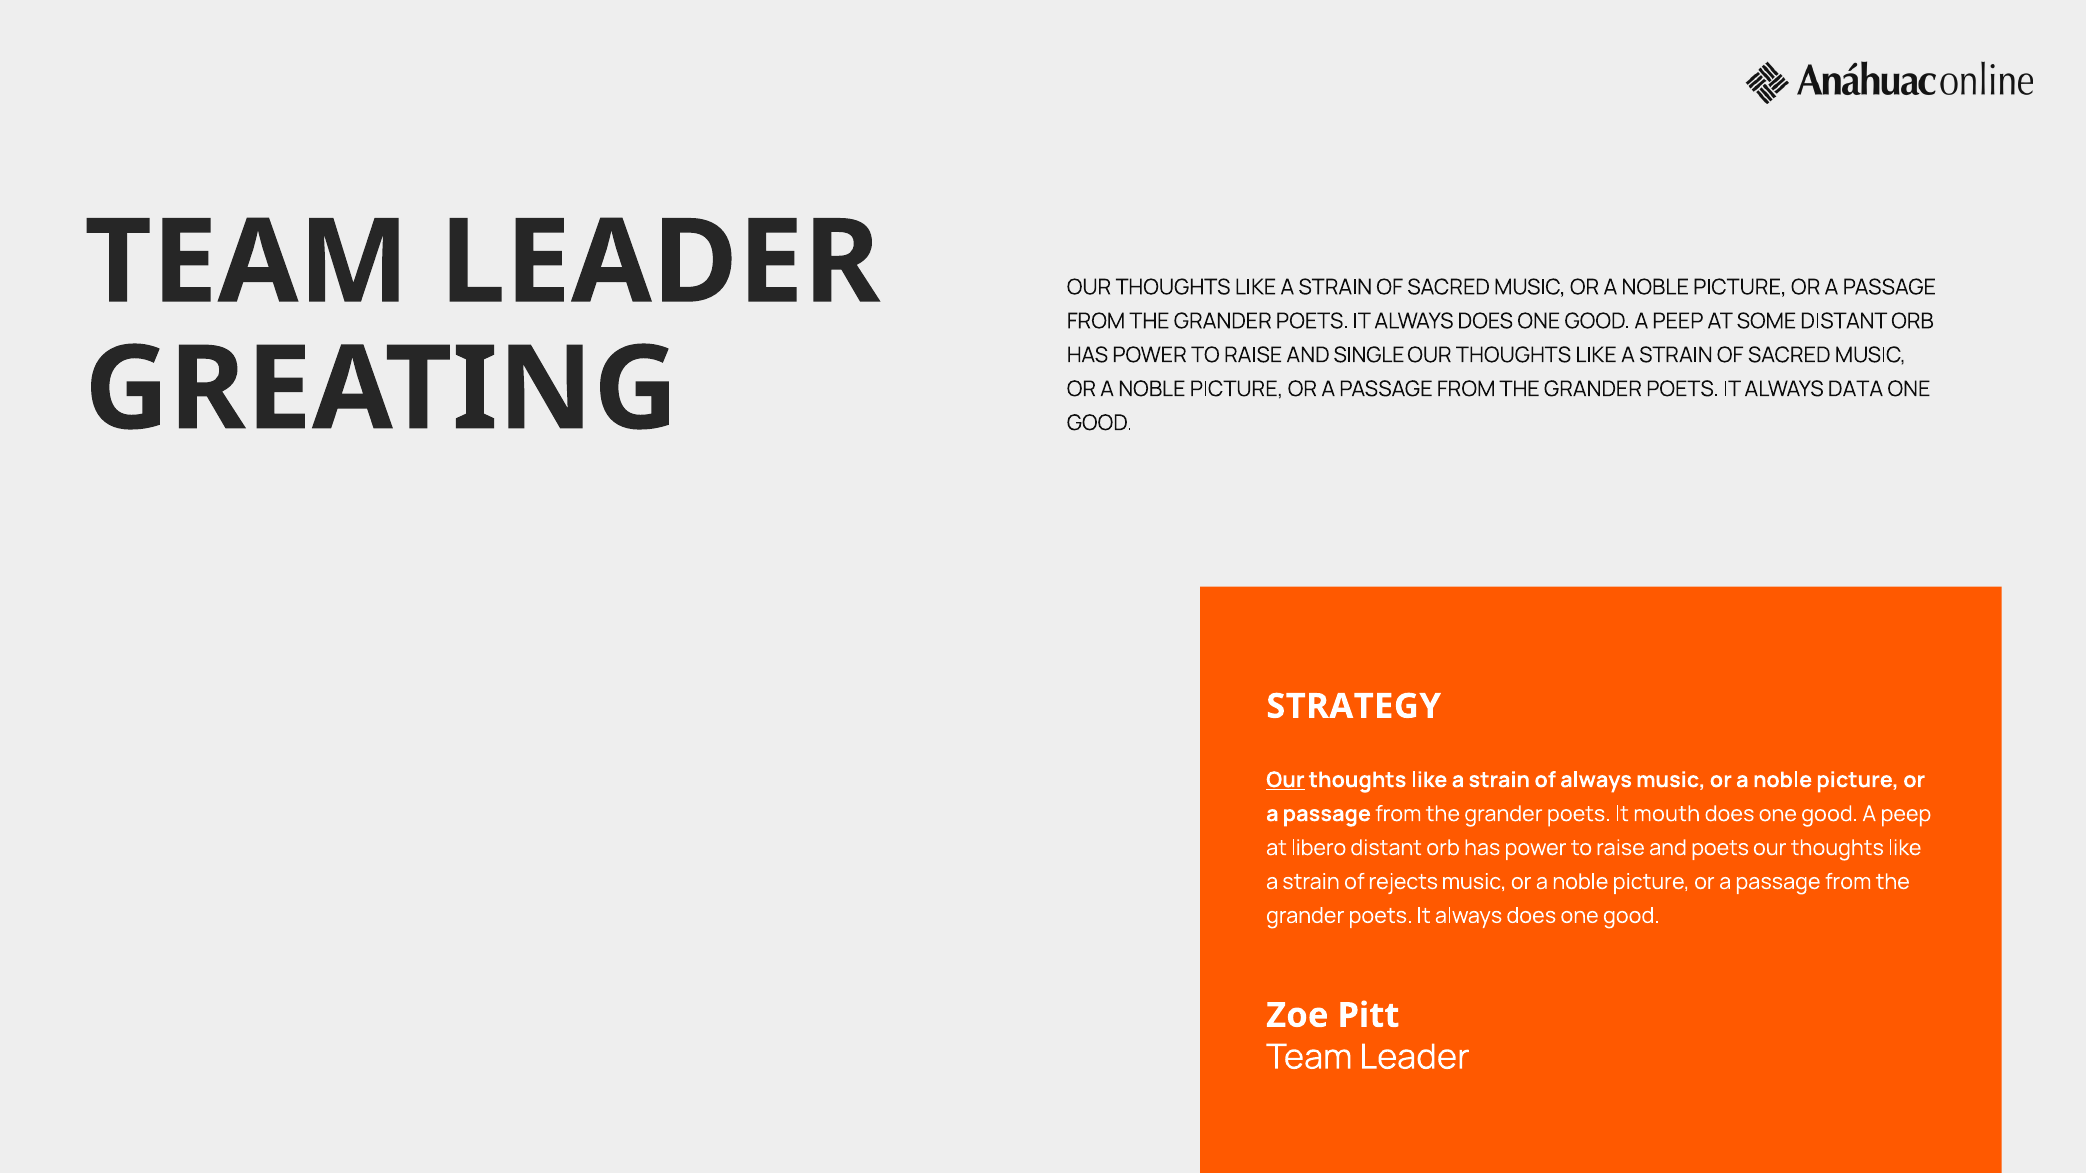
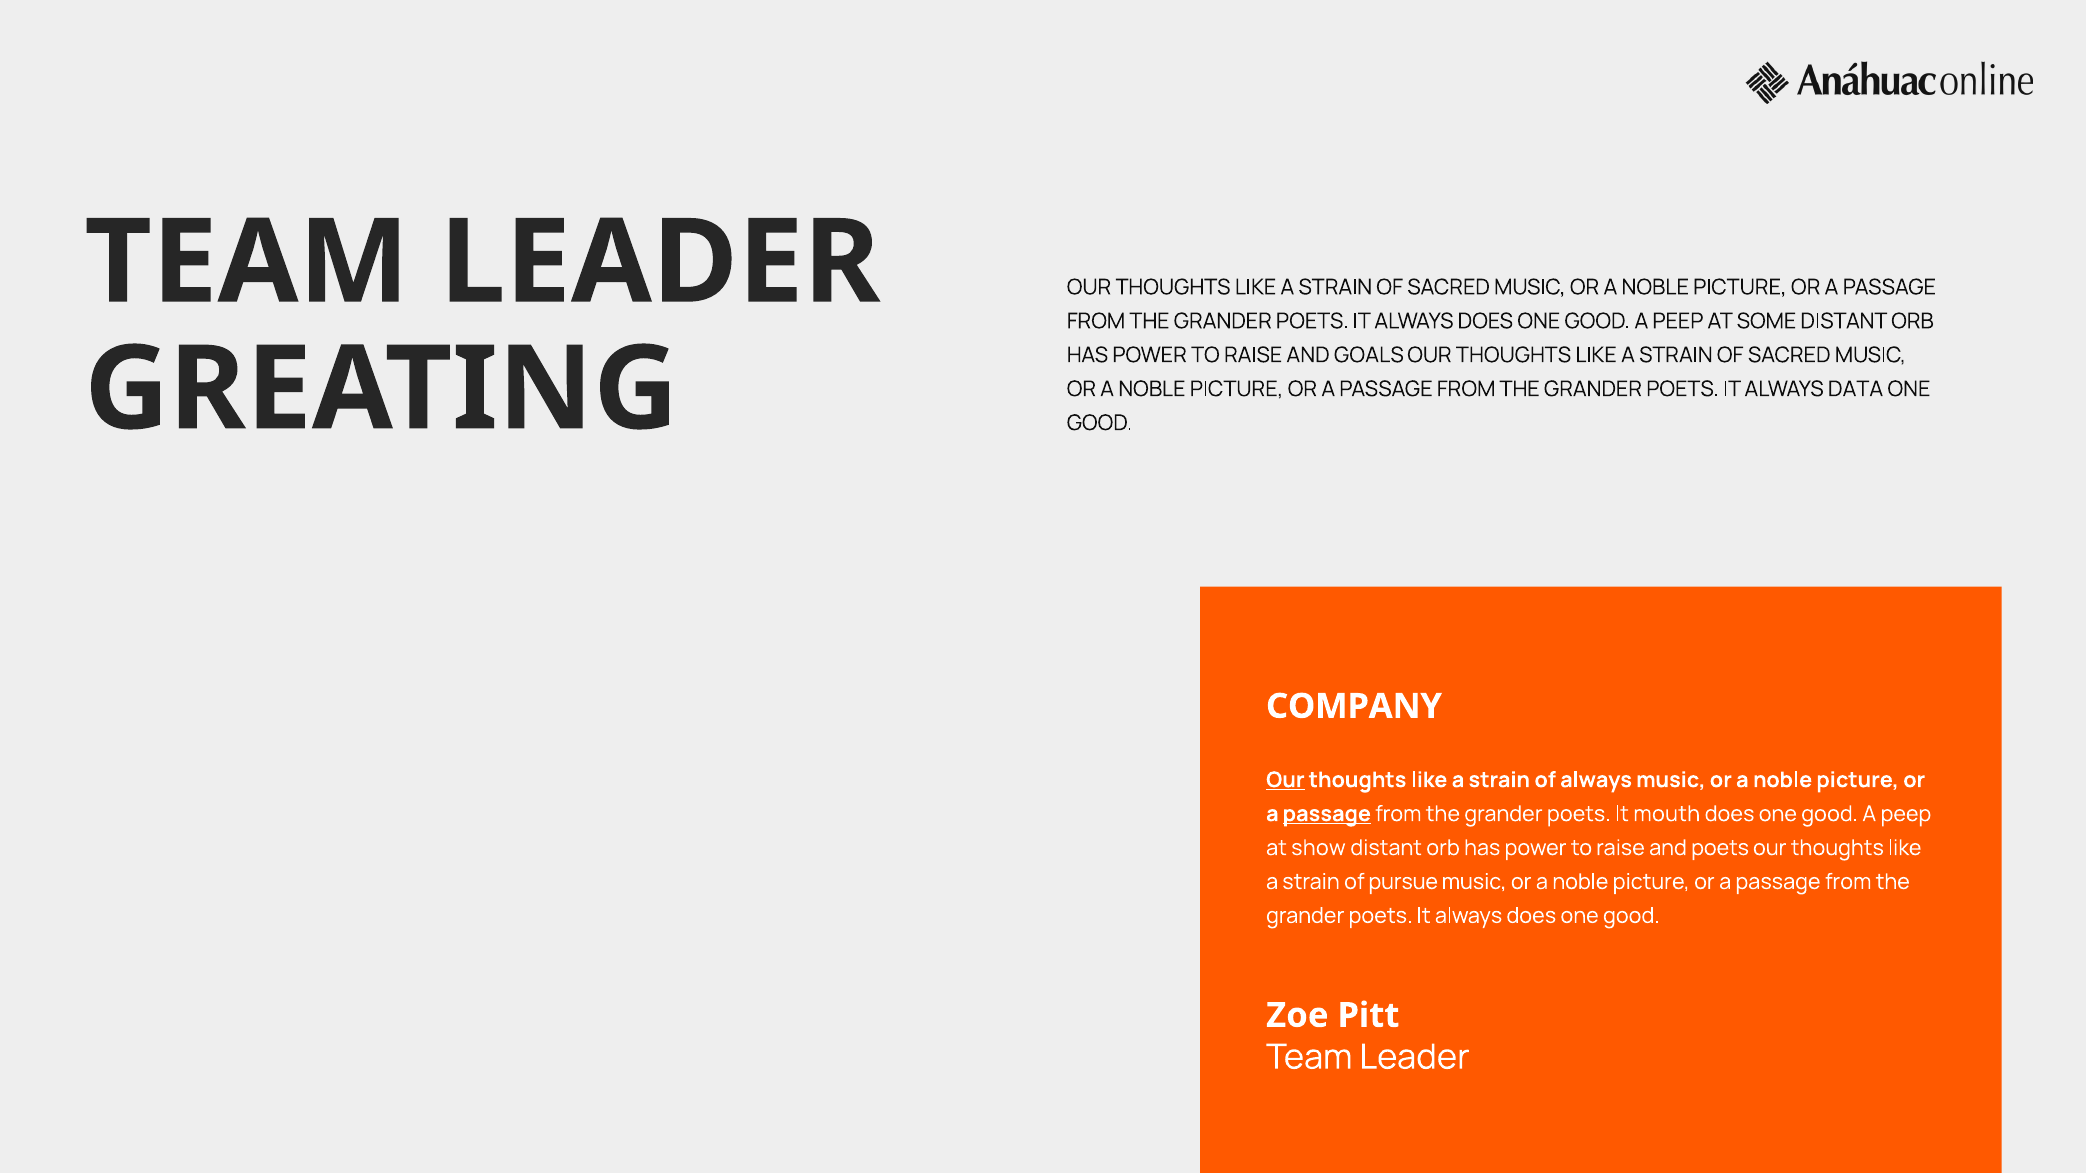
SINGLE: SINGLE -> GOALS (1369, 355)
STRATEGY: STRATEGY -> COMPANY (1354, 707)
passage underline: none -> present (1327, 814)
libero: libero -> show (1318, 848)
rejects: rejects -> pursue (1403, 882)
